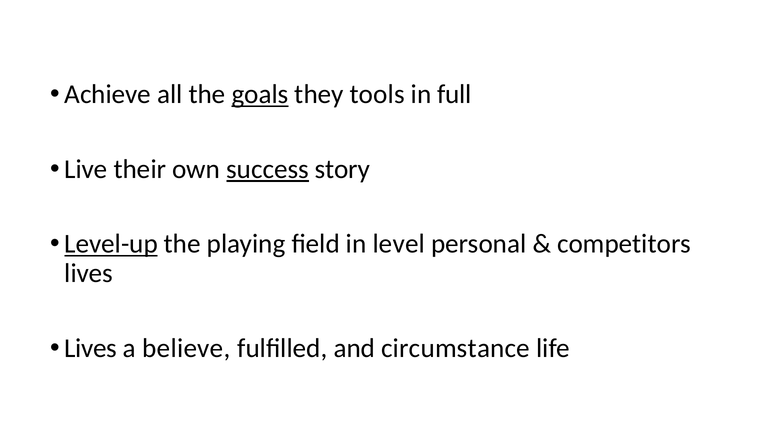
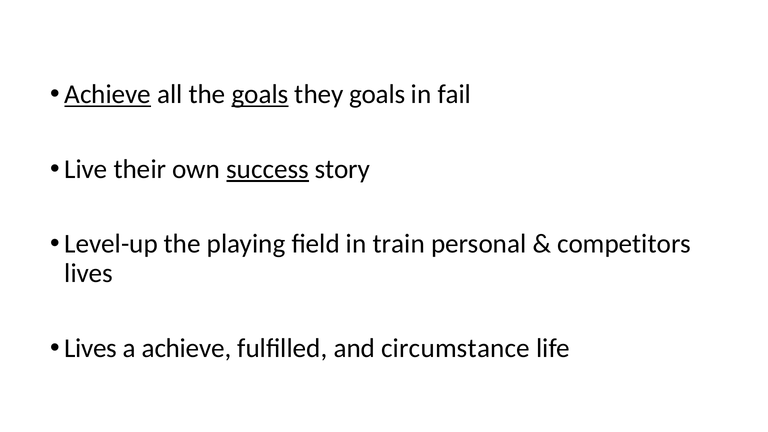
Achieve underline: none -> present (108, 95)
they tools: tools -> goals (377, 95)
full: full -> fail (454, 95)
Level-up underline: present -> none (111, 244)
level: level -> train (399, 244)
a believe: believe -> achieve (187, 348)
